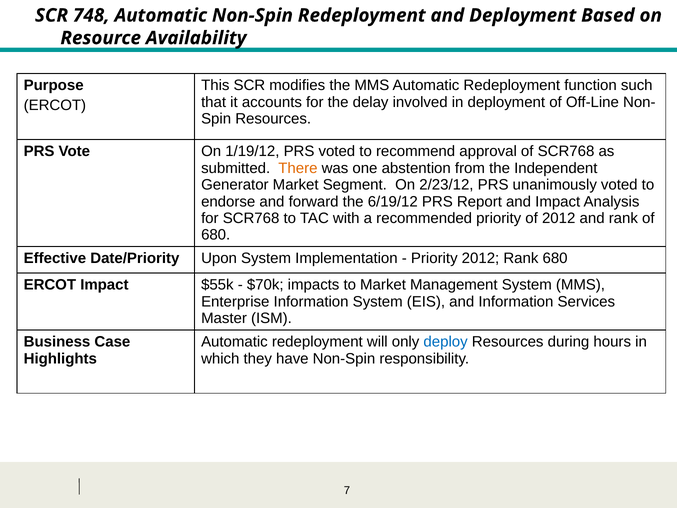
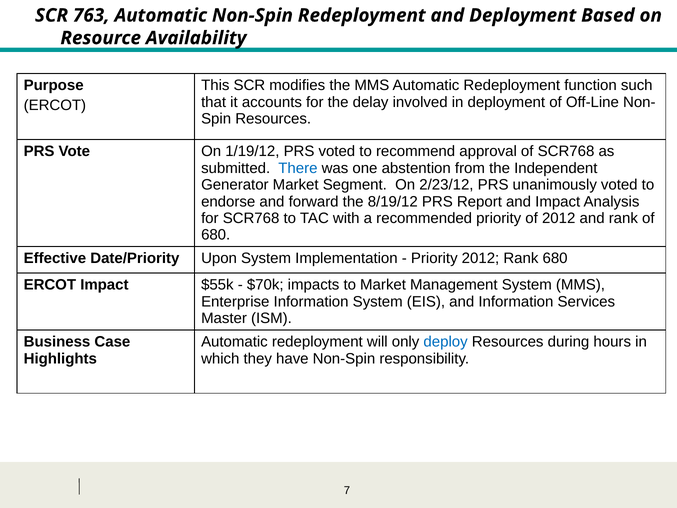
748: 748 -> 763 (91, 15)
There colour: orange -> blue (298, 168)
6/19/12: 6/19/12 -> 8/19/12 (393, 201)
